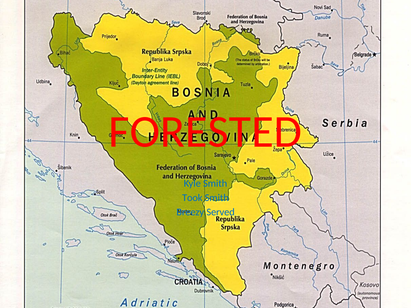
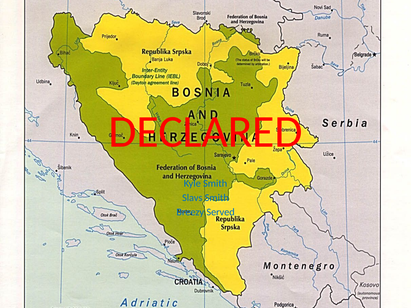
FORESTED: FORESTED -> DECLARED (205, 132)
Took: Took -> Slavs (192, 198)
